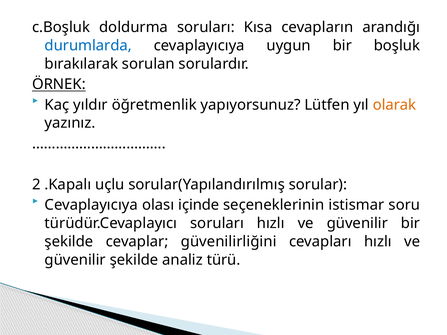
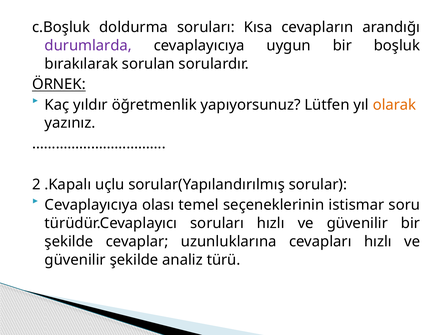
durumlarda colour: blue -> purple (88, 46)
içinde: içinde -> temel (199, 205)
güvenilirliğini: güvenilirliğini -> uzunluklarına (229, 242)
